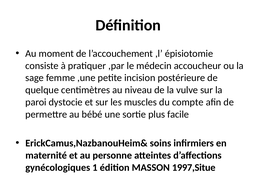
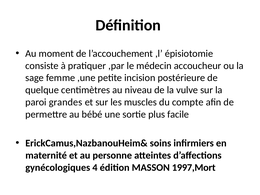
dystocie: dystocie -> grandes (66, 102)
1: 1 -> 4 (95, 167)
1997,Situe: 1997,Situe -> 1997,Mort (194, 167)
